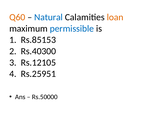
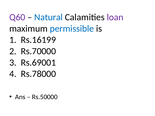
Q60 colour: orange -> purple (17, 17)
loan colour: orange -> purple (115, 17)
Rs.85153: Rs.85153 -> Rs.16199 (38, 40)
Rs.40300: Rs.40300 -> Rs.70000 (38, 51)
Rs.12105: Rs.12105 -> Rs.69001 (38, 63)
Rs.25951: Rs.25951 -> Rs.78000 (38, 74)
